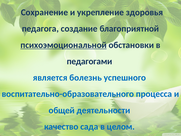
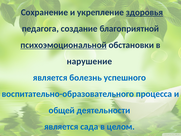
здоровья underline: none -> present (144, 12)
педагогами: педагогами -> нарушение (89, 61)
качество: качество -> является (61, 126)
